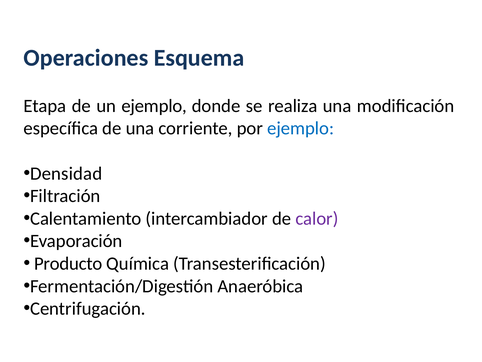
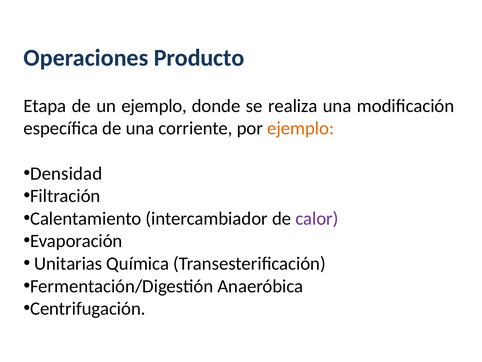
Esquema: Esquema -> Producto (199, 58)
ejemplo colour: blue -> orange (301, 128)
Producto: Producto -> Unitarias (68, 263)
